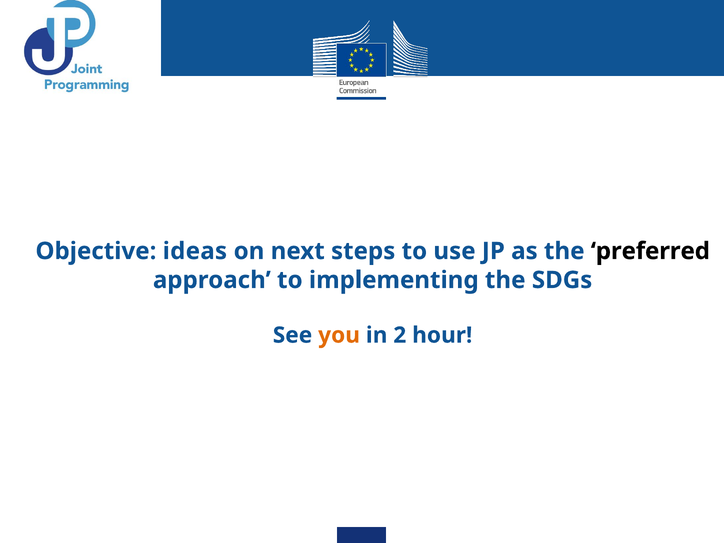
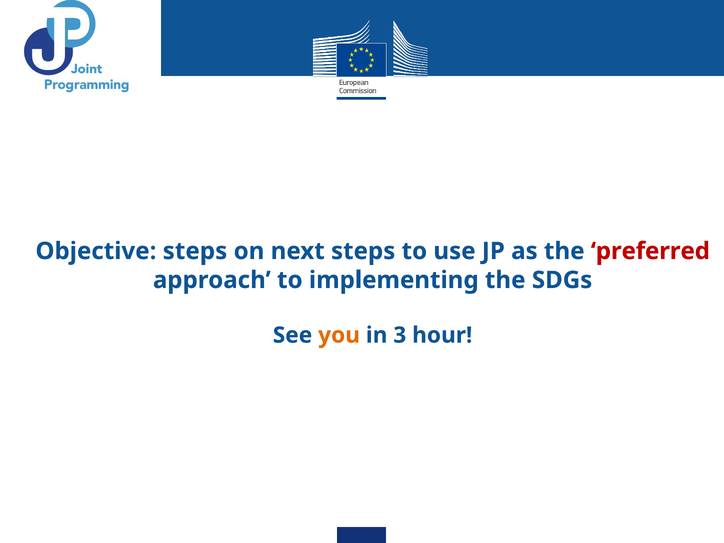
Objective ideas: ideas -> steps (195, 251)
preferred colour: black -> red (650, 251)
2: 2 -> 3 (400, 335)
